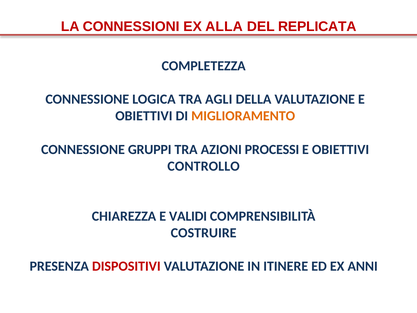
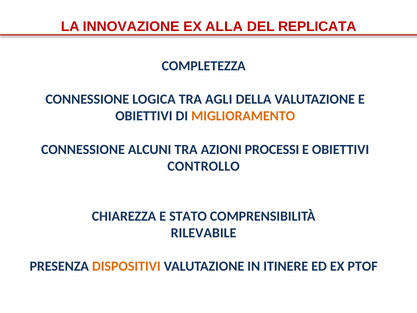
CONNESSIONI: CONNESSIONI -> INNOVAZIONE (131, 27)
GRUPPI: GRUPPI -> ALCUNI (150, 149)
VALIDI: VALIDI -> STATO (188, 216)
COSTRUIRE: COSTRUIRE -> RILEVABILE (204, 233)
DISPOSITIVI colour: red -> orange (126, 266)
ANNI: ANNI -> PTOF (363, 266)
